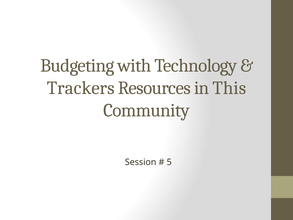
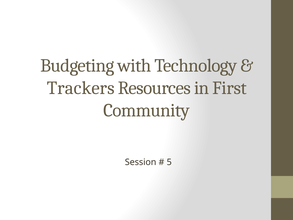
This: This -> First (230, 88)
